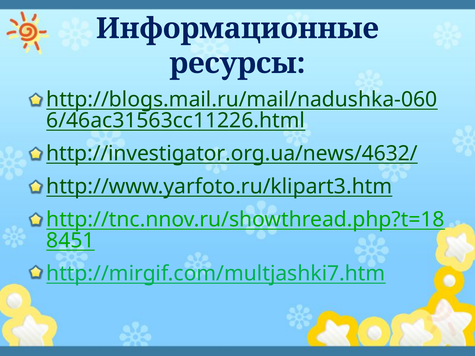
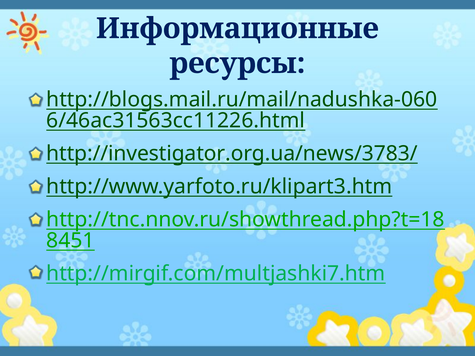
http://investigator.org.ua/news/4632/: http://investigator.org.ua/news/4632/ -> http://investigator.org.ua/news/3783/ (232, 154)
